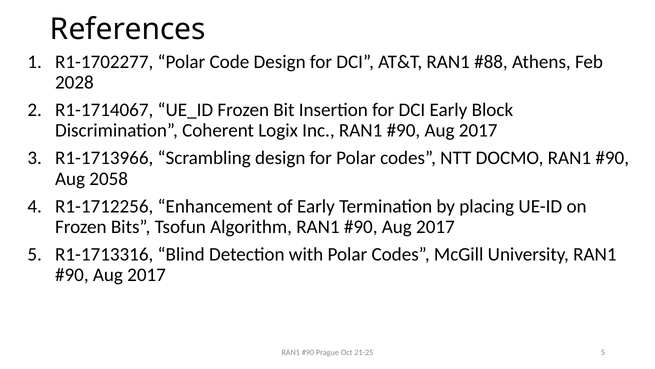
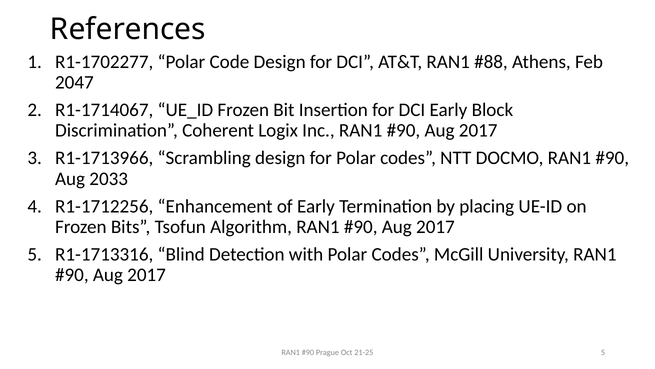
2028: 2028 -> 2047 (74, 82)
2058: 2058 -> 2033 (109, 178)
